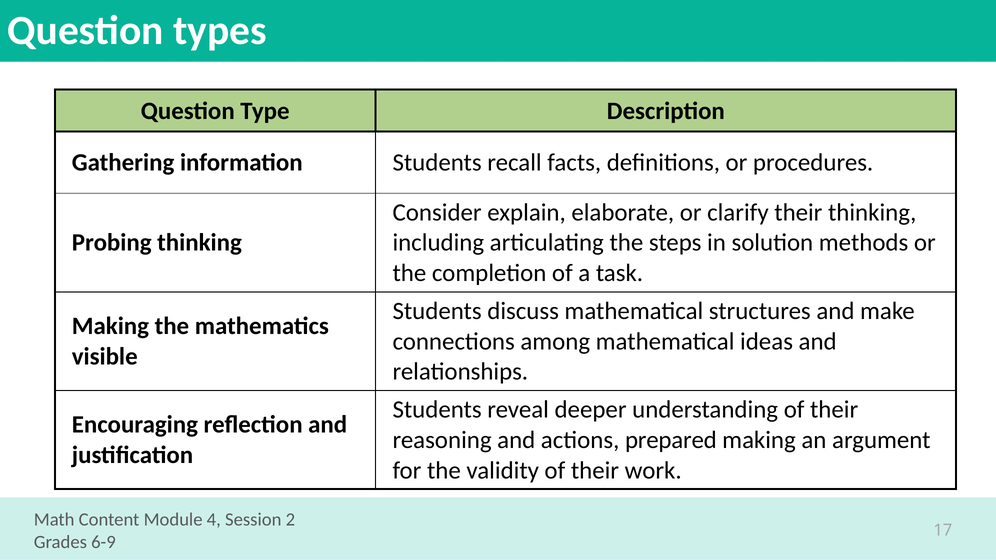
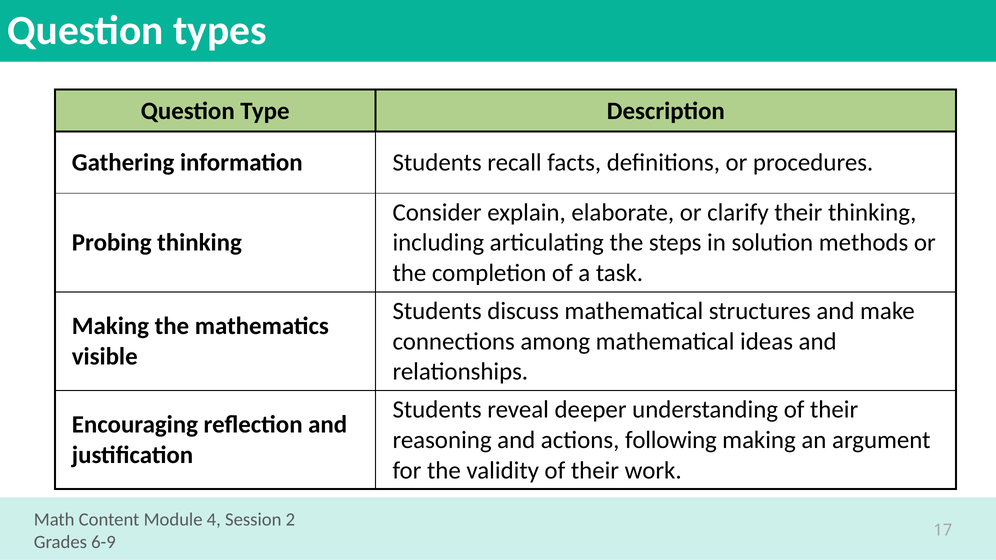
prepared: prepared -> following (671, 440)
